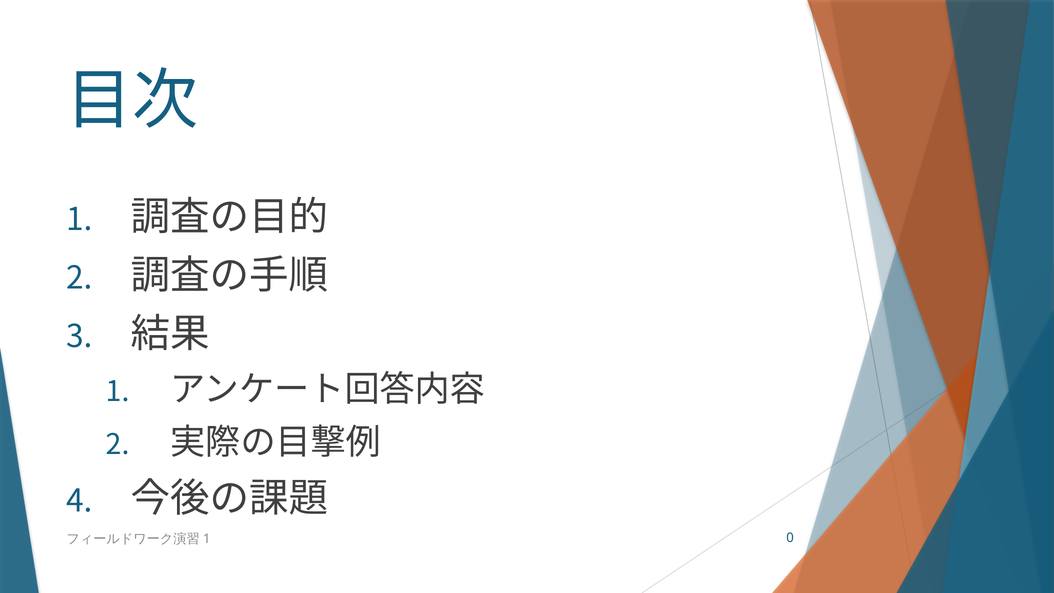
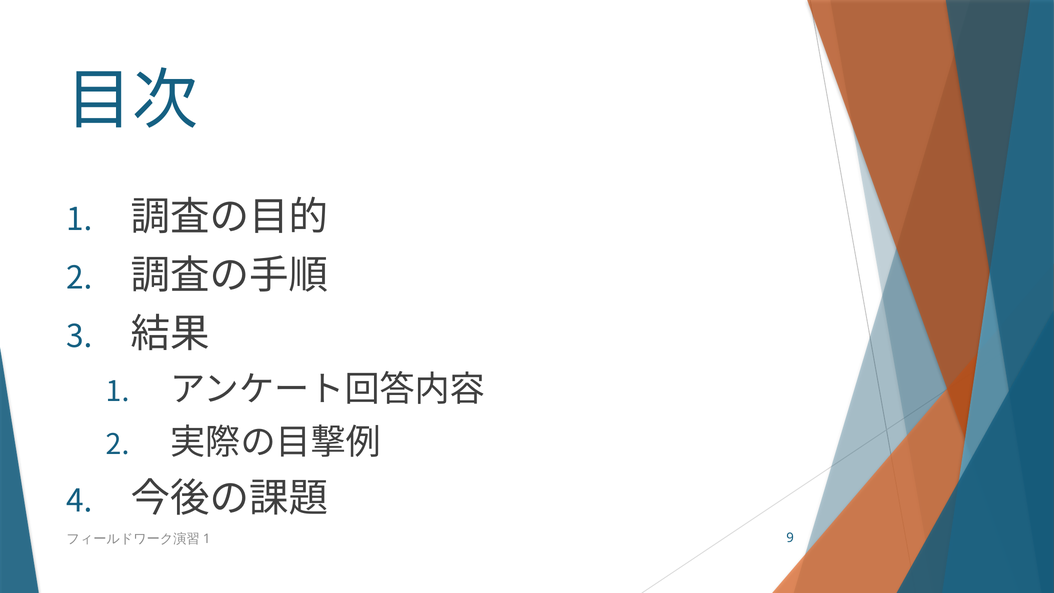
0: 0 -> 9 (790, 538)
